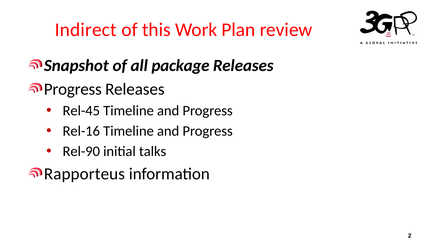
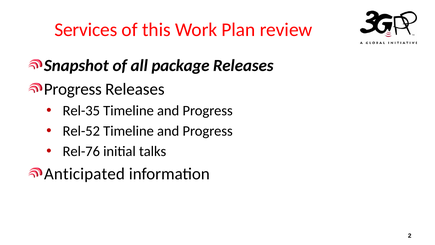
Indirect: Indirect -> Services (86, 30)
Rel-45: Rel-45 -> Rel-35 (81, 111)
Rel-16: Rel-16 -> Rel-52 (81, 131)
Rel-90: Rel-90 -> Rel-76 (81, 151)
Rapporteus: Rapporteus -> Anticipated (84, 174)
